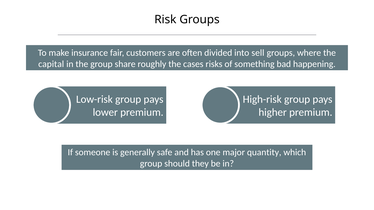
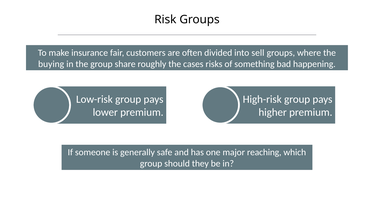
capital: capital -> buying (51, 64)
quantity: quantity -> reaching (264, 153)
